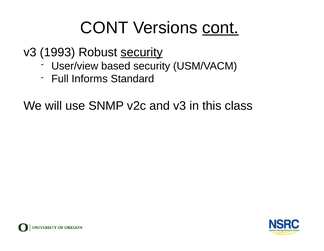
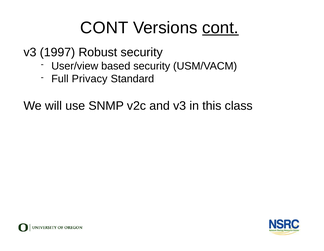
1993: 1993 -> 1997 (57, 52)
security underline: present -> none (142, 52)
Informs: Informs -> Privacy (90, 79)
